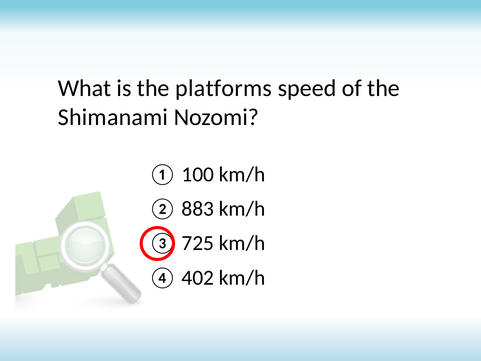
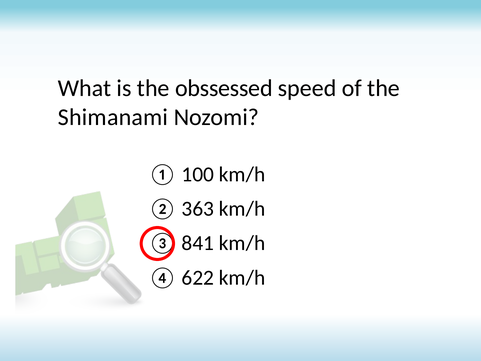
platforms: platforms -> obssessed (224, 88)
883: 883 -> 363 (198, 209)
725: 725 -> 841 (198, 243)
402: 402 -> 622 (198, 277)
